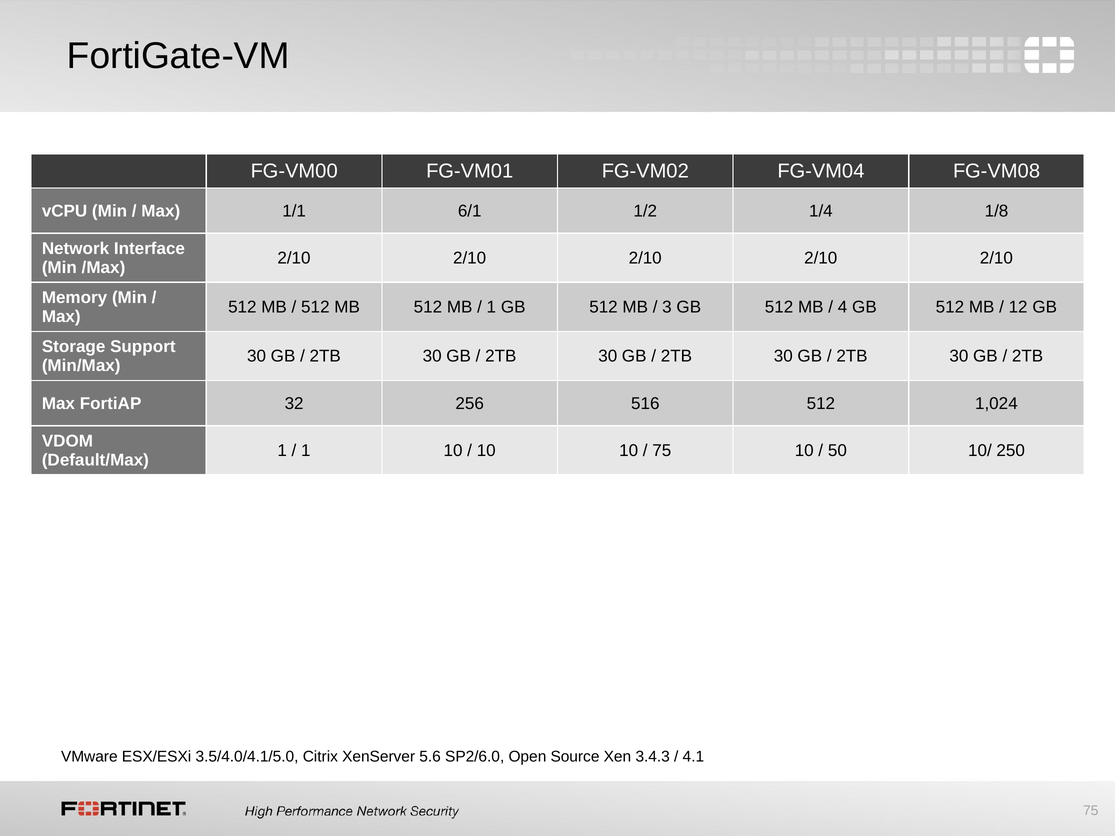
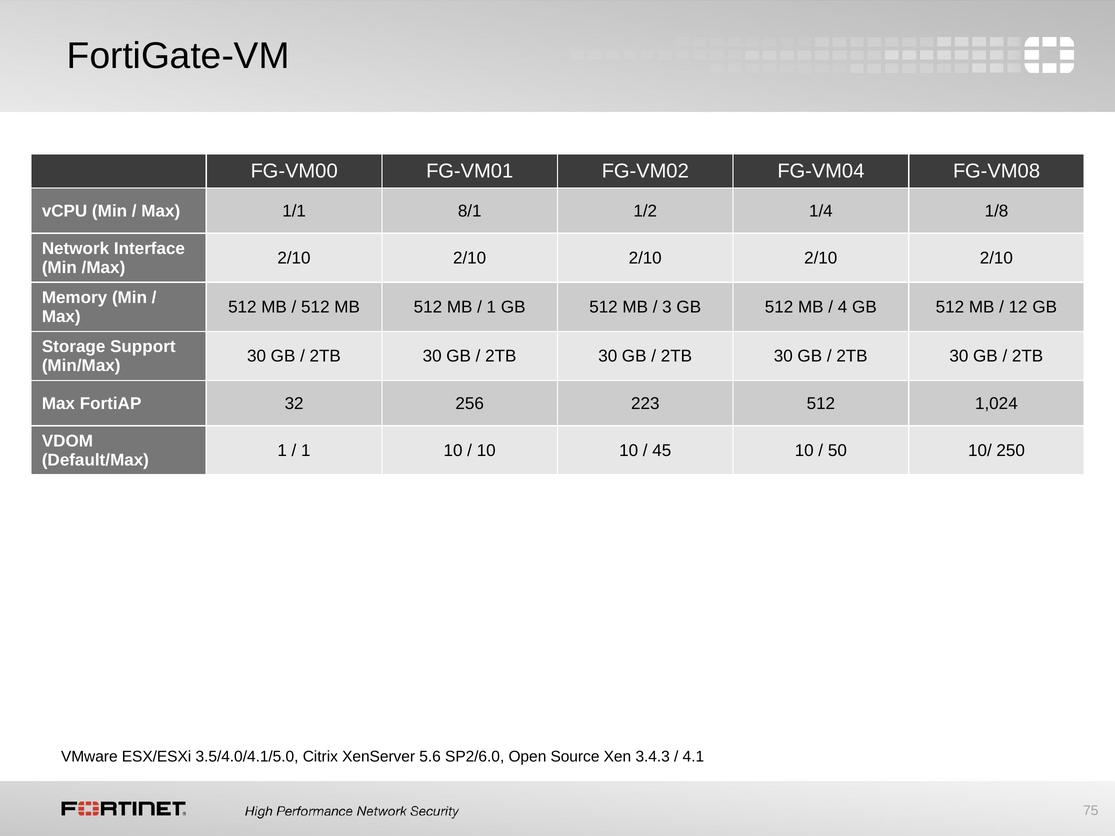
6/1: 6/1 -> 8/1 (470, 211)
516: 516 -> 223 (645, 404)
75: 75 -> 45 (662, 451)
